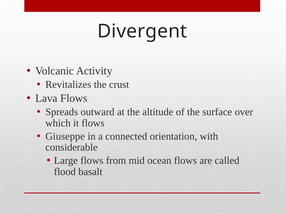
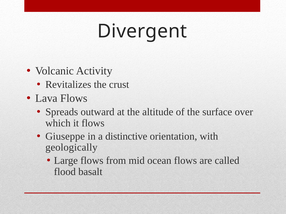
connected: connected -> distinctive (126, 137)
considerable: considerable -> geologically (71, 148)
